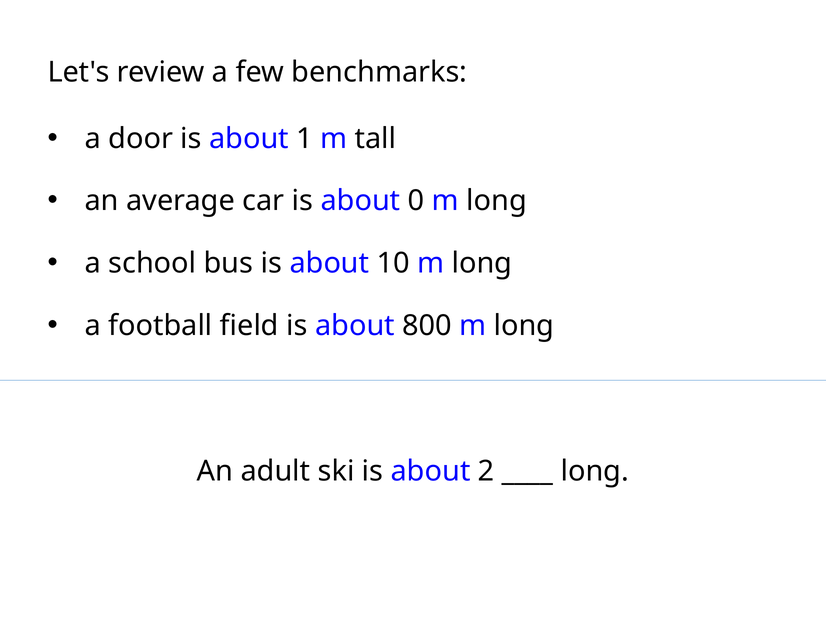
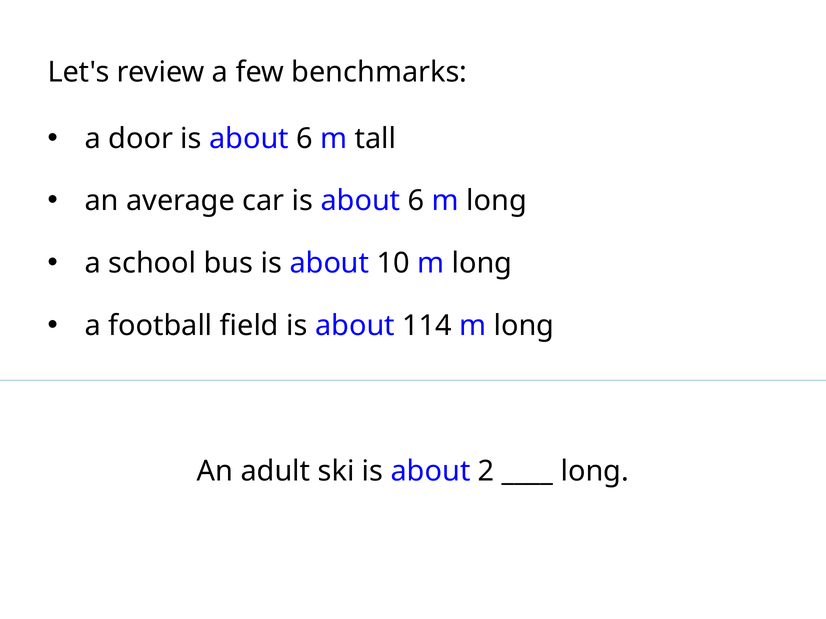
door is about 1: 1 -> 6 (305, 139)
car is about 0: 0 -> 6 (416, 201)
800: 800 -> 114 (427, 326)
